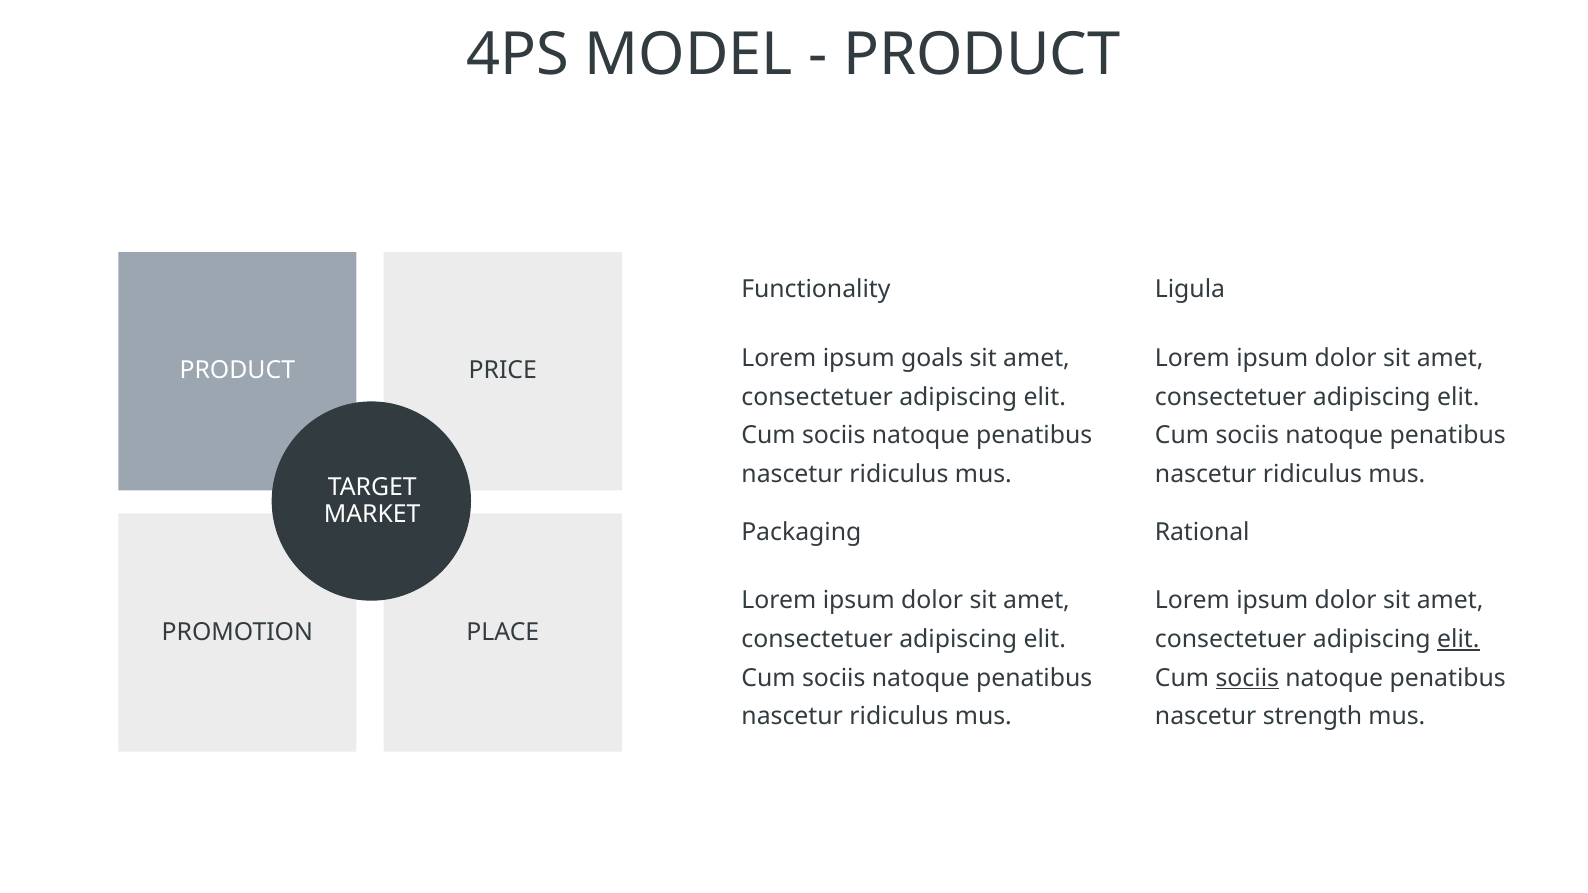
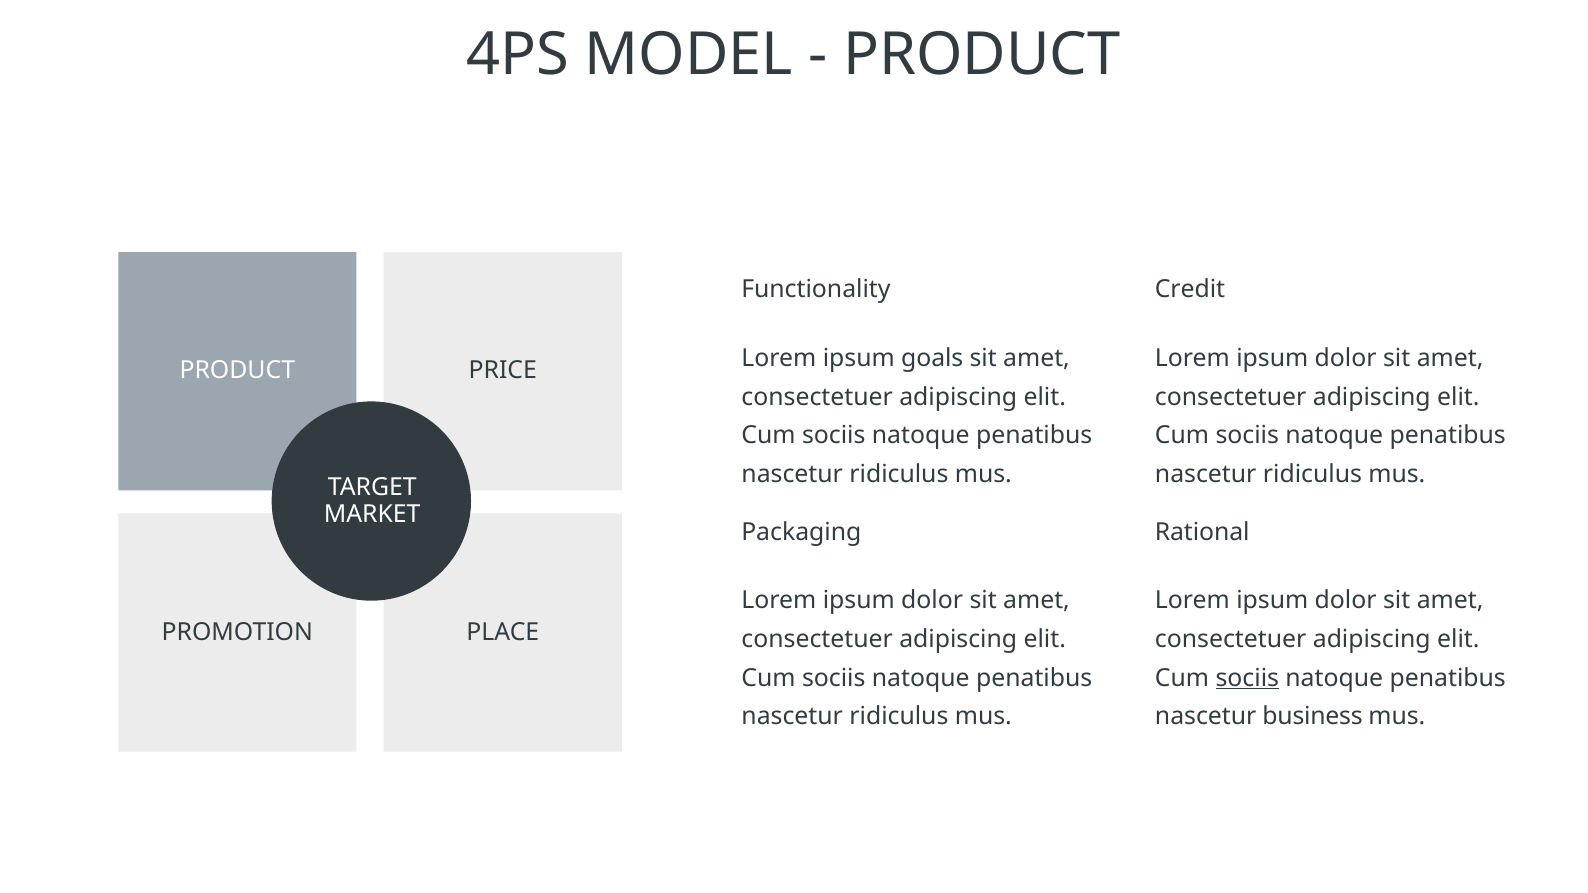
Ligula: Ligula -> Credit (1190, 290)
elit underline: present -> none (1458, 639)
strength: strength -> business (1313, 717)
